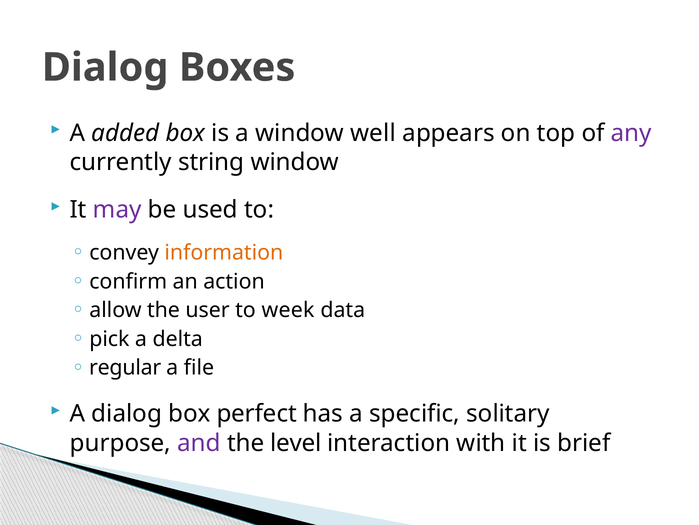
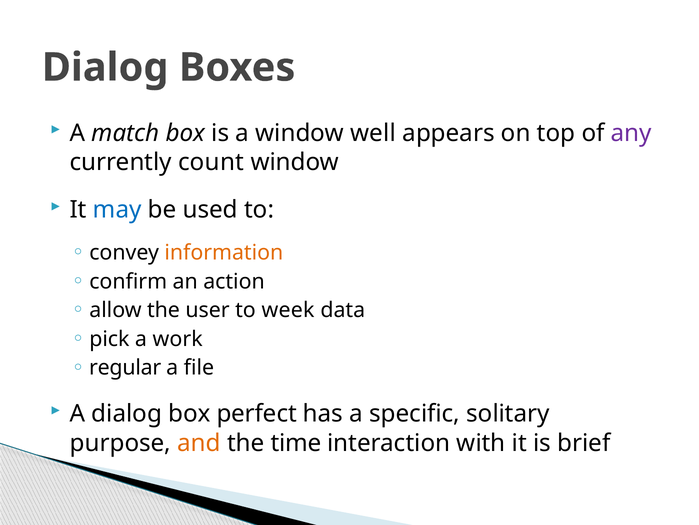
added: added -> match (125, 133)
string: string -> count (211, 162)
may colour: purple -> blue (117, 210)
delta: delta -> work (178, 339)
and colour: purple -> orange (199, 442)
level: level -> time (296, 442)
